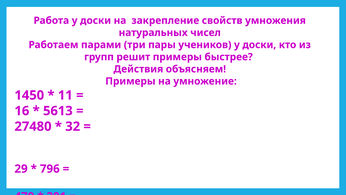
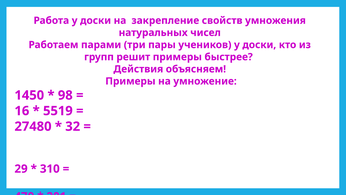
11: 11 -> 98 (65, 95)
5613: 5613 -> 5519 (58, 111)
796: 796 -> 310 (50, 169)
